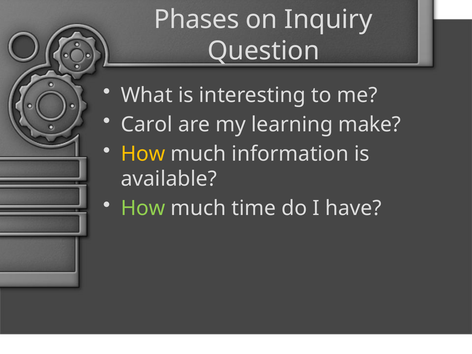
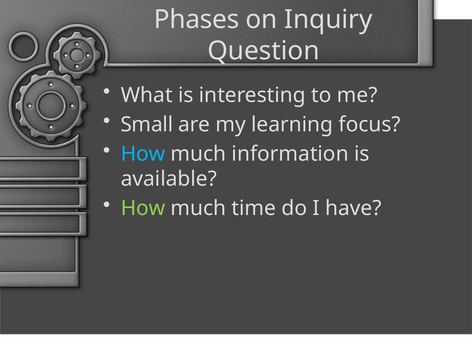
Carol: Carol -> Small (147, 124)
make: make -> focus (370, 124)
How colour: yellow -> light blue (143, 154)
